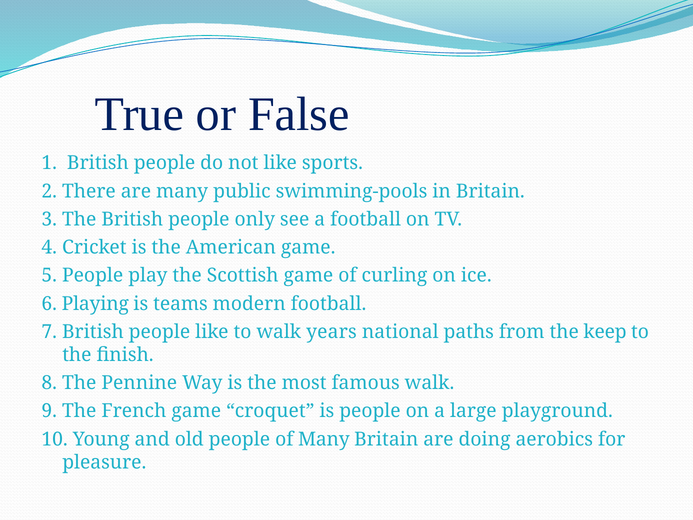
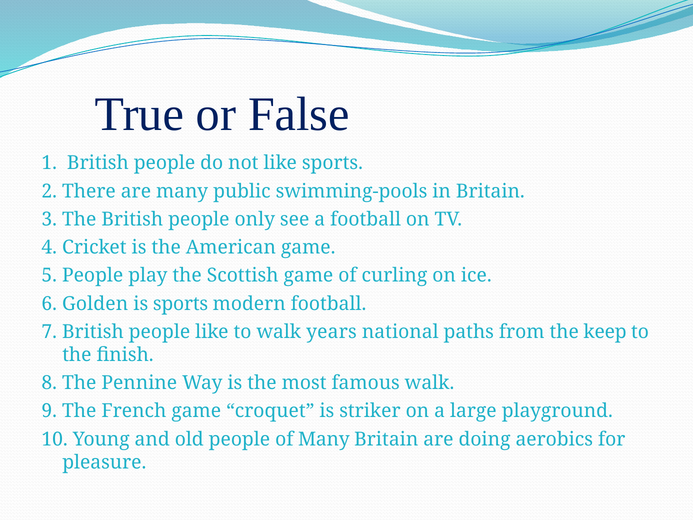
Playing: Playing -> Golden (95, 304)
is teams: teams -> sports (181, 304)
is people: people -> striker (370, 411)
